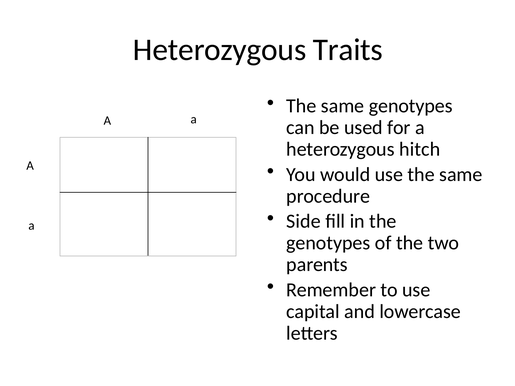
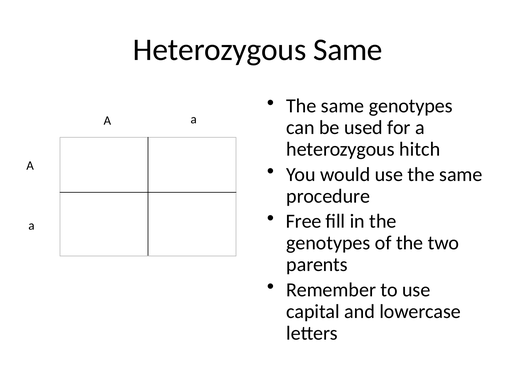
Heterozygous Traits: Traits -> Same (348, 50)
Side: Side -> Free (304, 222)
